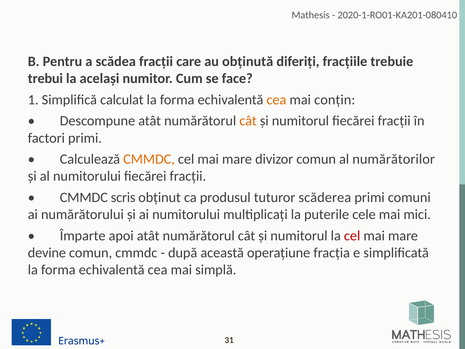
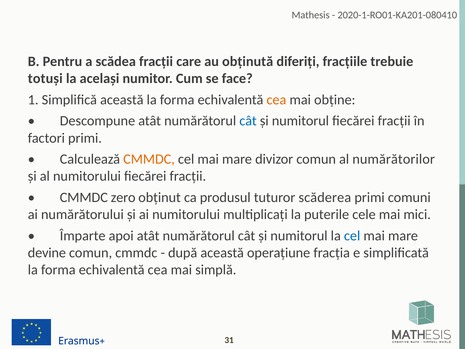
trebui: trebui -> totuși (45, 78)
Simplifică calculat: calculat -> această (122, 100)
conțin: conțin -> obține (335, 100)
cât colour: orange -> blue (248, 121)
scris: scris -> zero (123, 197)
cel colour: red -> blue (352, 236)
